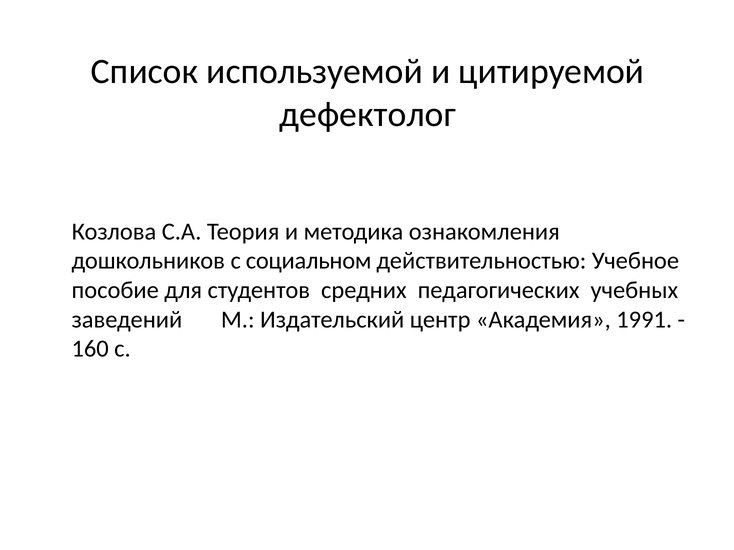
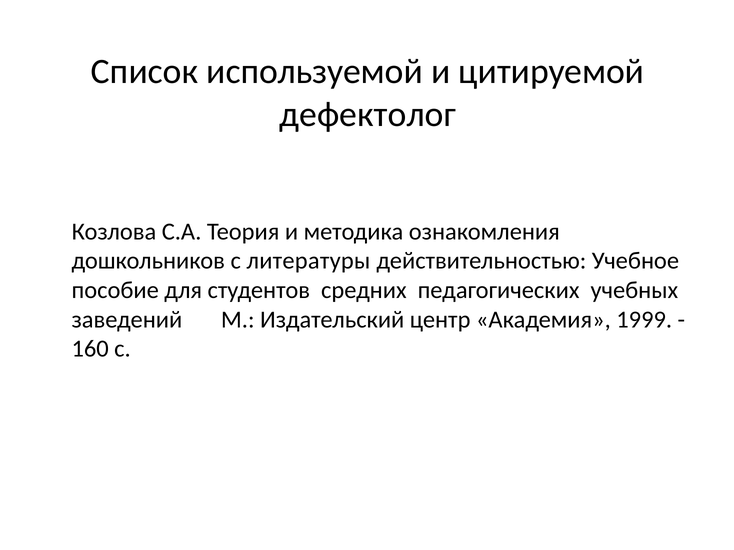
социальном: социальном -> литературы (308, 261)
1991: 1991 -> 1999 (644, 320)
